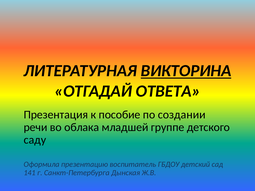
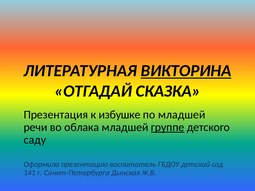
ОТВЕТА: ОТВЕТА -> СКАЗКА (168, 91)
пособие: пособие -> избушке (120, 115)
по создании: создании -> младшей (182, 115)
группе underline: none -> present (168, 127)
